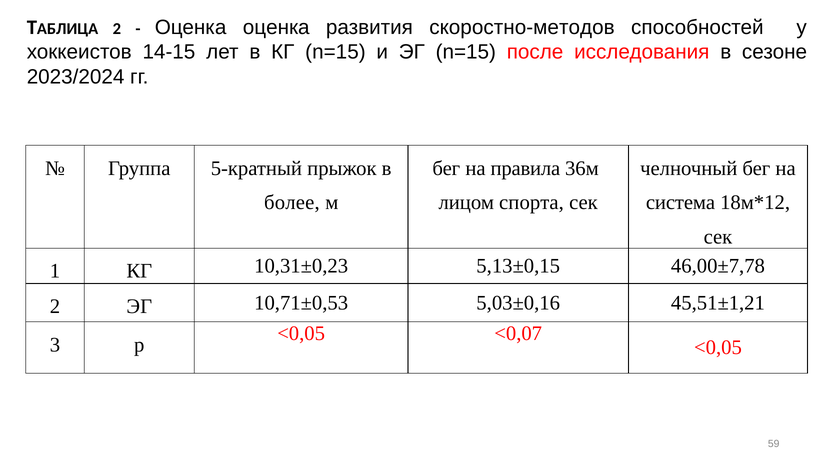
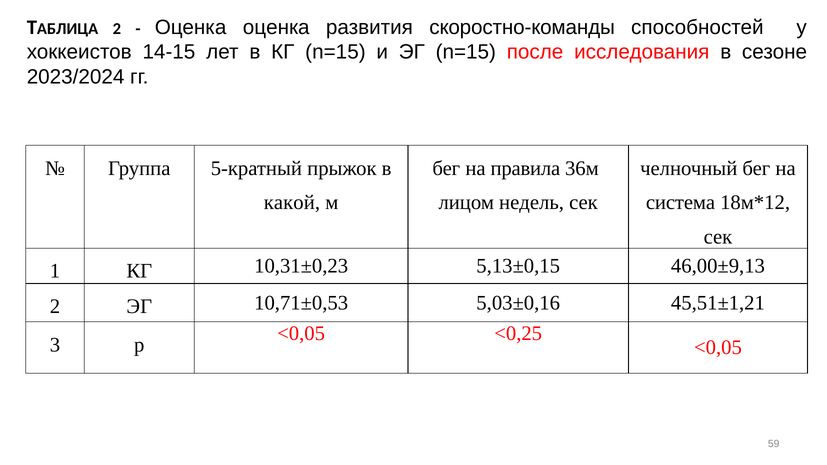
скоростно-методов: скоростно-методов -> скоростно-команды (522, 27)
более: более -> какой (292, 203)
спорта: спорта -> недель (532, 203)
46,00±7,78: 46,00±7,78 -> 46,00±9,13 (718, 266)
<0,07: <0,07 -> <0,25 (518, 333)
